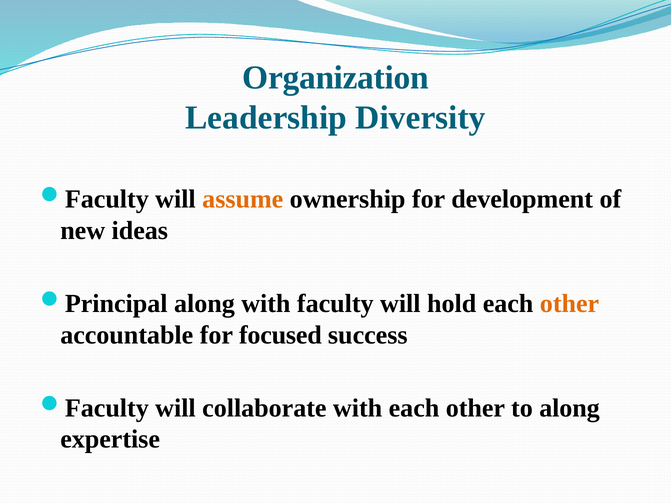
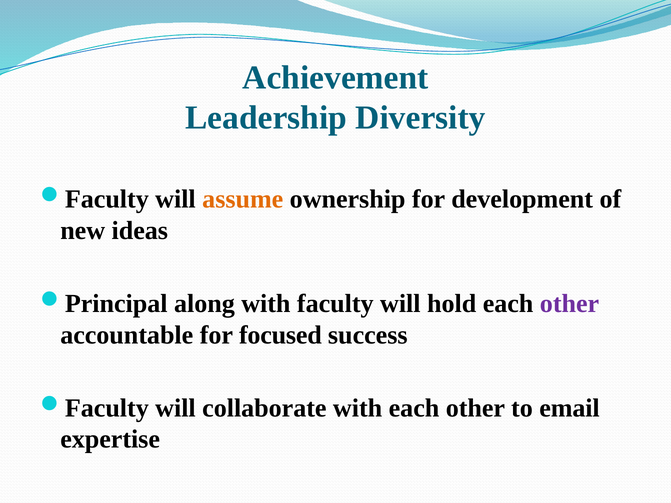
Organization: Organization -> Achievement (335, 77)
other colour: orange -> purple (569, 304)
to along: along -> email (570, 408)
